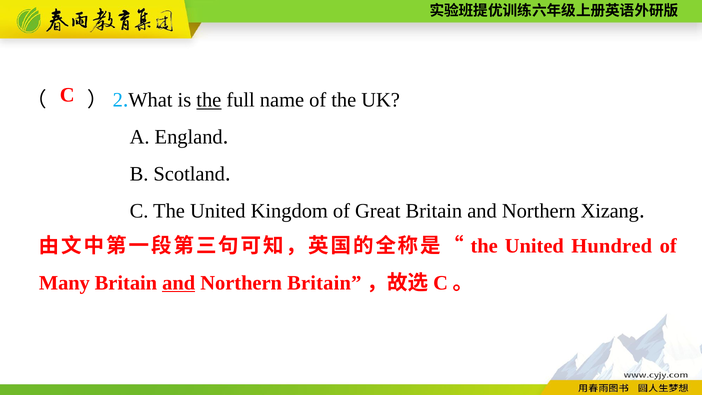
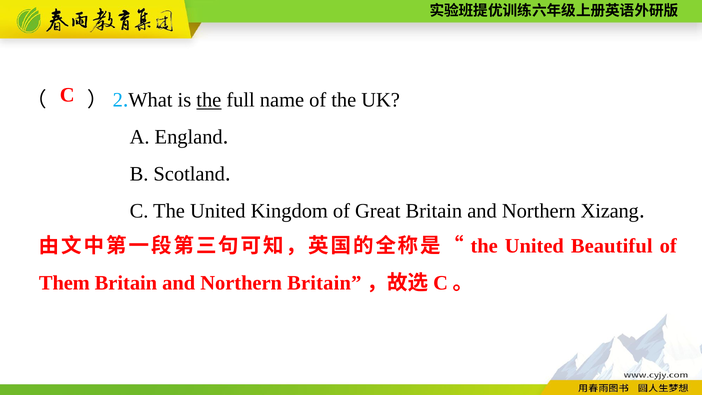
Hundred: Hundred -> Beautiful (612, 246)
Many: Many -> Them (64, 283)
and underline: present -> none (179, 283)
